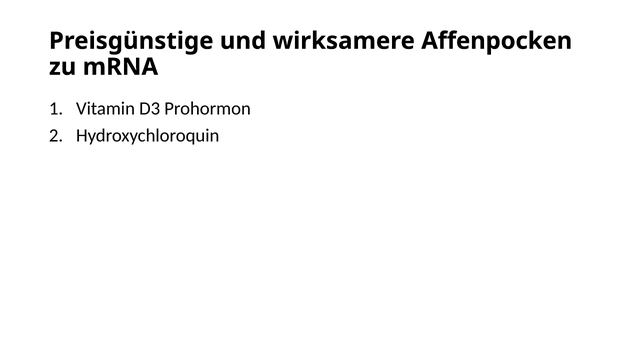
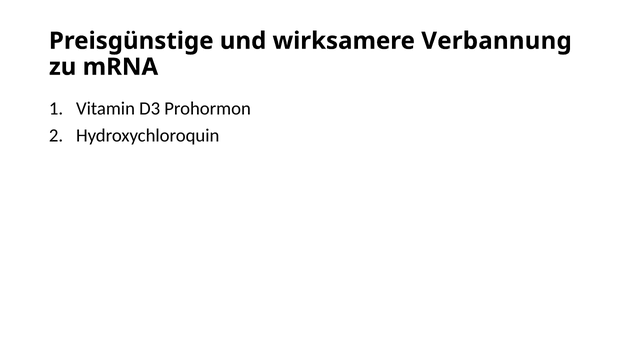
Affenpocken: Affenpocken -> Verbannung (497, 41)
